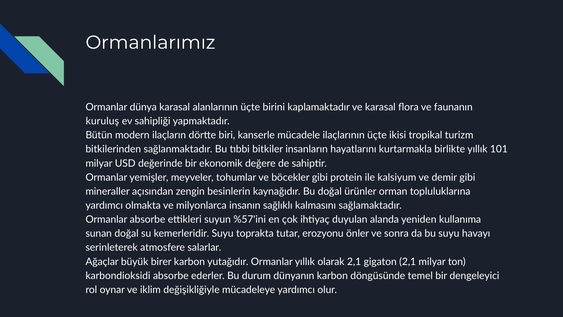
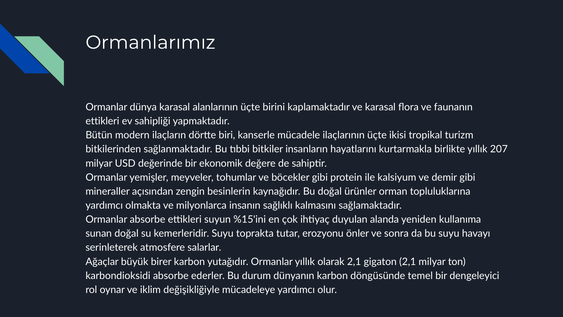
kuruluş: kuruluş -> ettikleri (102, 121)
101: 101 -> 207 (499, 149)
%57'ini: %57'ini -> %15'ini (250, 219)
